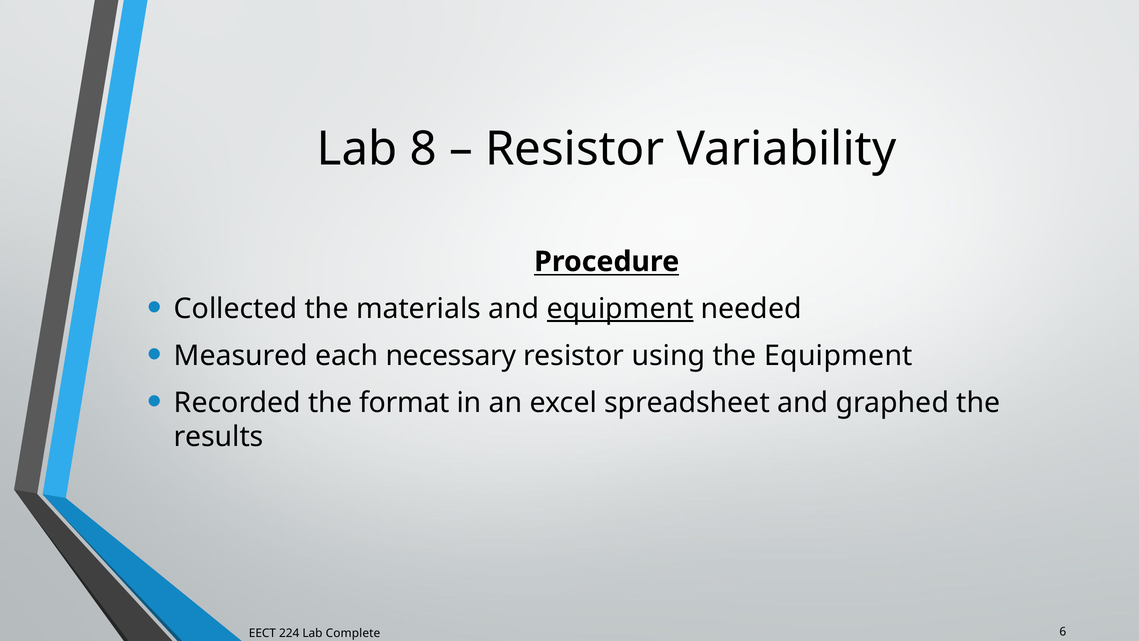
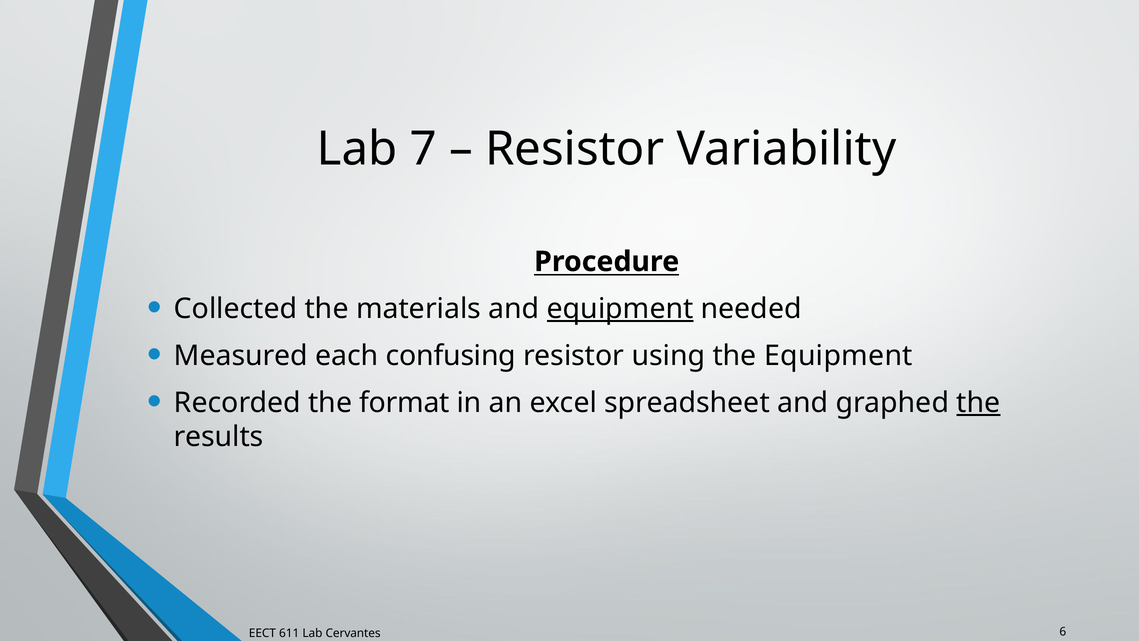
8: 8 -> 7 (423, 149)
necessary: necessary -> confusing (451, 356)
the underline: none -> present (978, 402)
224: 224 -> 611 (289, 633)
Complete: Complete -> Cervantes (353, 633)
